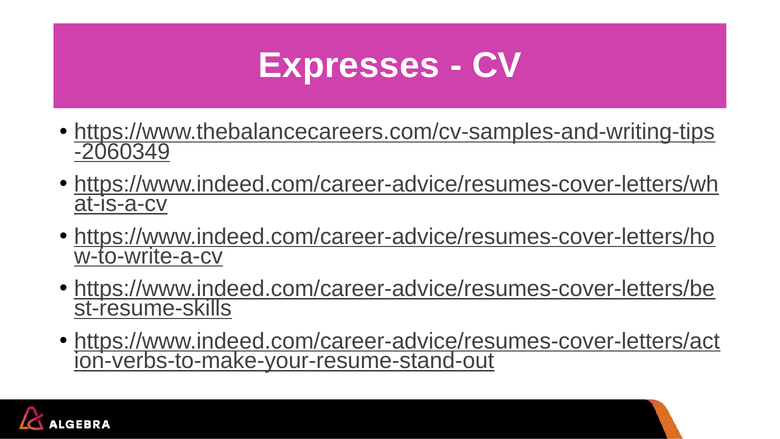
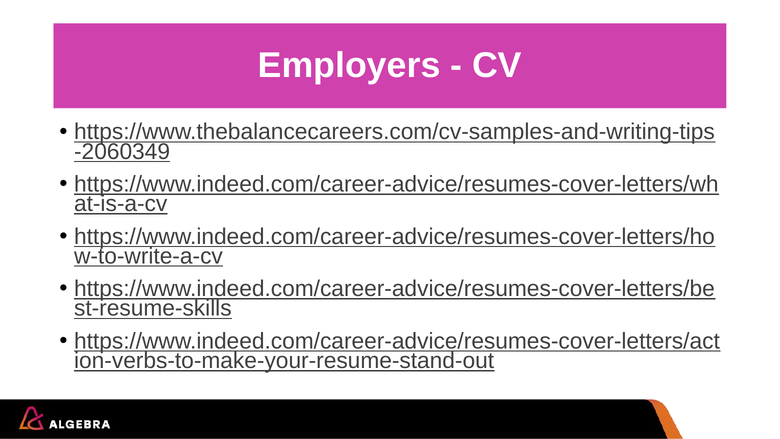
Expresses: Expresses -> Employers (349, 66)
